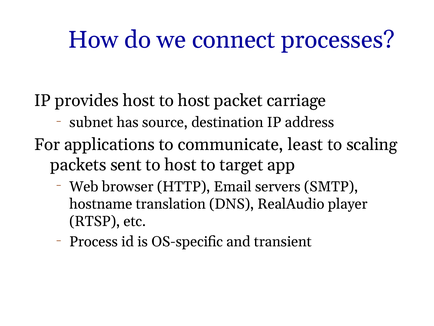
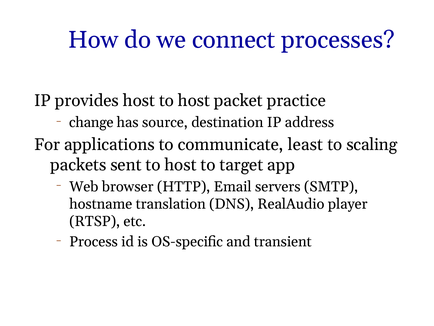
carriage: carriage -> practice (296, 101)
subnet: subnet -> change (91, 122)
